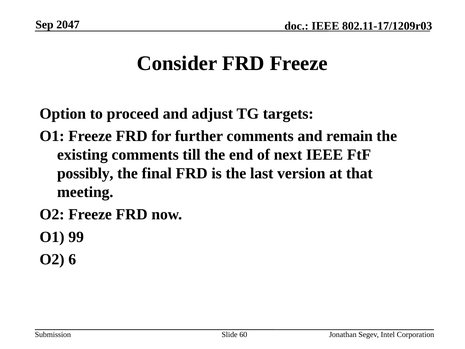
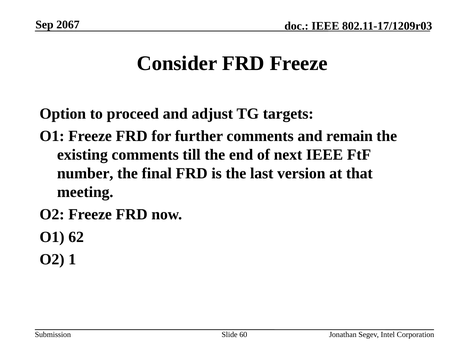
2047: 2047 -> 2067 (68, 25)
possibly: possibly -> number (85, 173)
99: 99 -> 62 (76, 237)
6: 6 -> 1 (72, 259)
